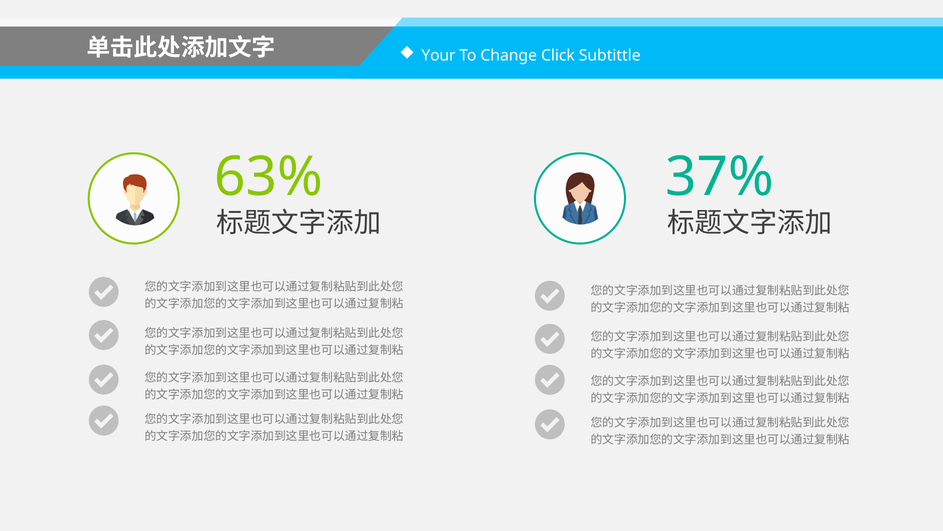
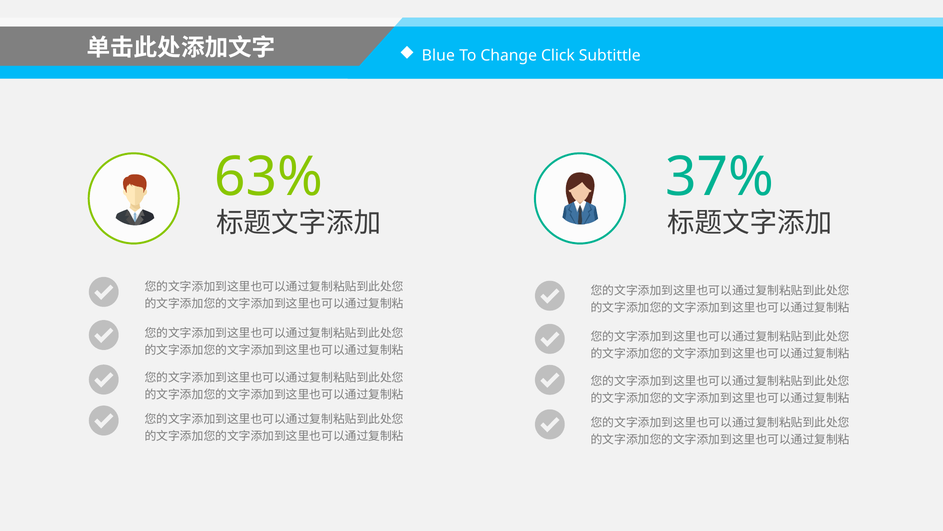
Your: Your -> Blue (438, 56)
